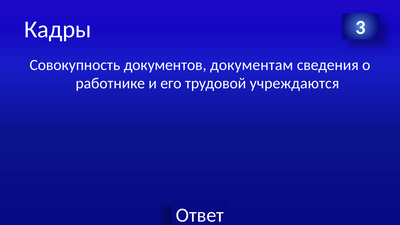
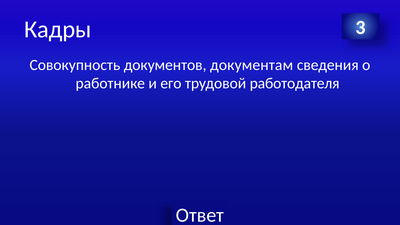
учреждаются: учреждаются -> работодателя (295, 84)
